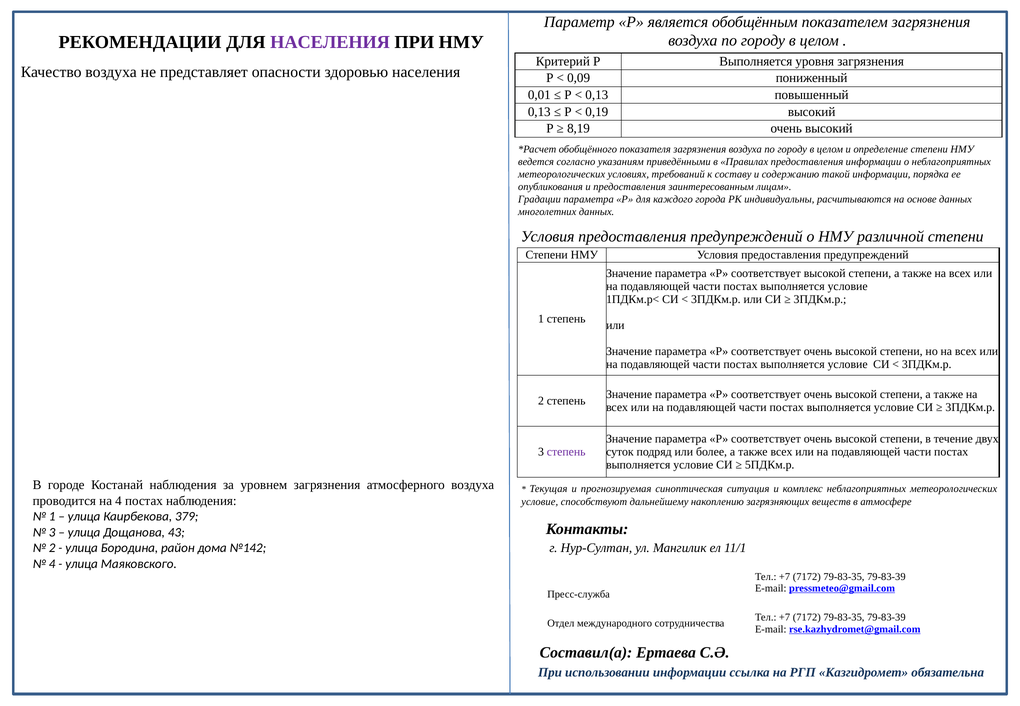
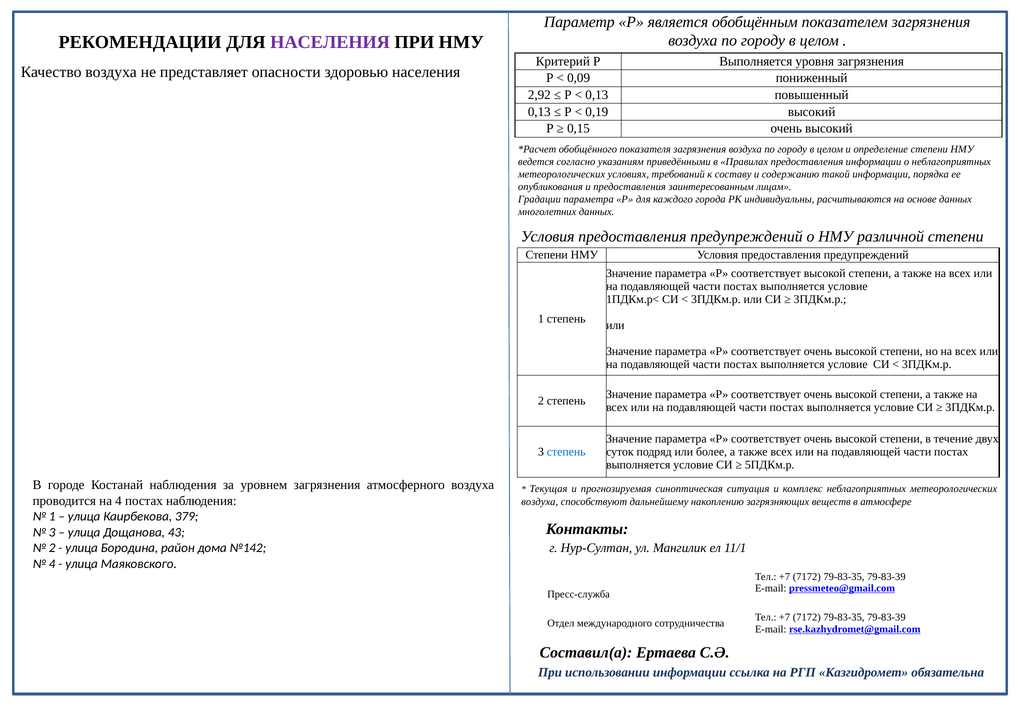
0,01: 0,01 -> 2,92 (539, 95)
8,19: 8,19 -> 0,15 (578, 129)
степень colour: purple -> blue (566, 452)
условие: условие -> воздуха (540, 502)
